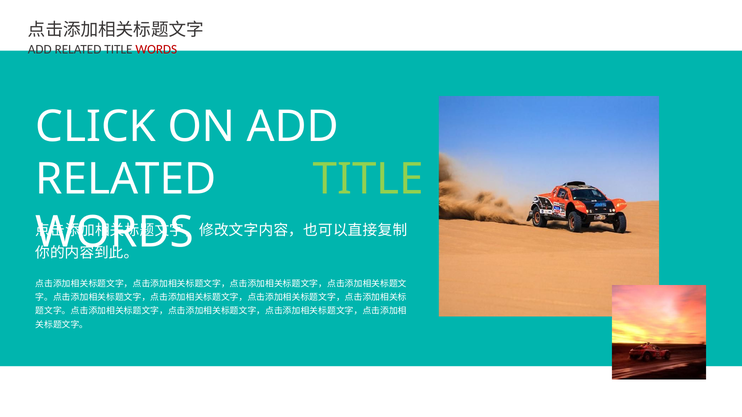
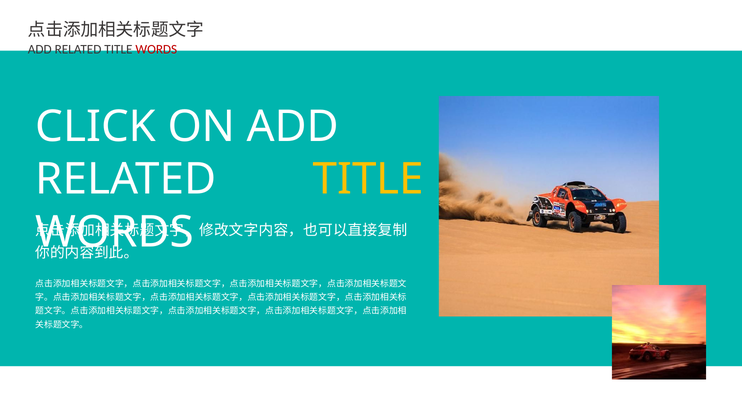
TITLE colour: light green -> yellow (368, 180)
